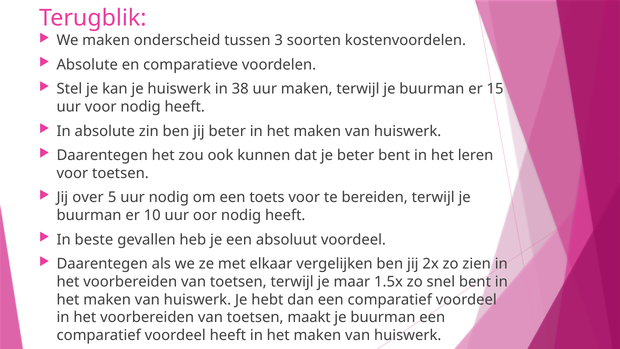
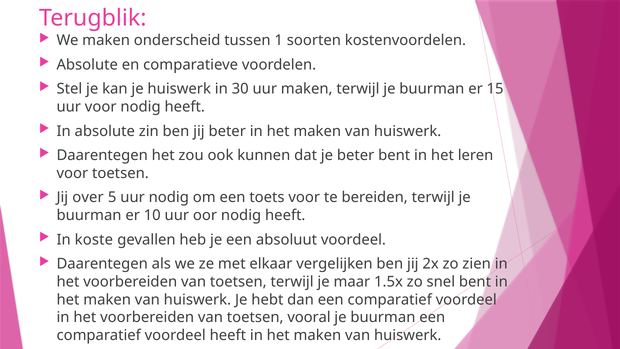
3: 3 -> 1 (279, 40)
38: 38 -> 30 (240, 89)
beste: beste -> koste (94, 239)
maakt: maakt -> vooral (309, 317)
